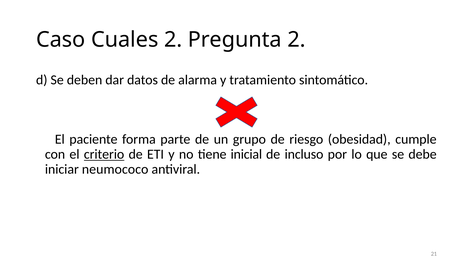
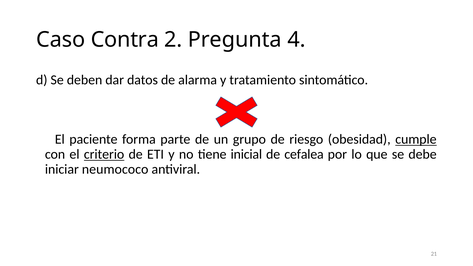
Cuales: Cuales -> Contra (125, 40)
Pregunta 2: 2 -> 4 (297, 40)
cumple underline: none -> present (416, 139)
incluso: incluso -> cefalea (304, 154)
